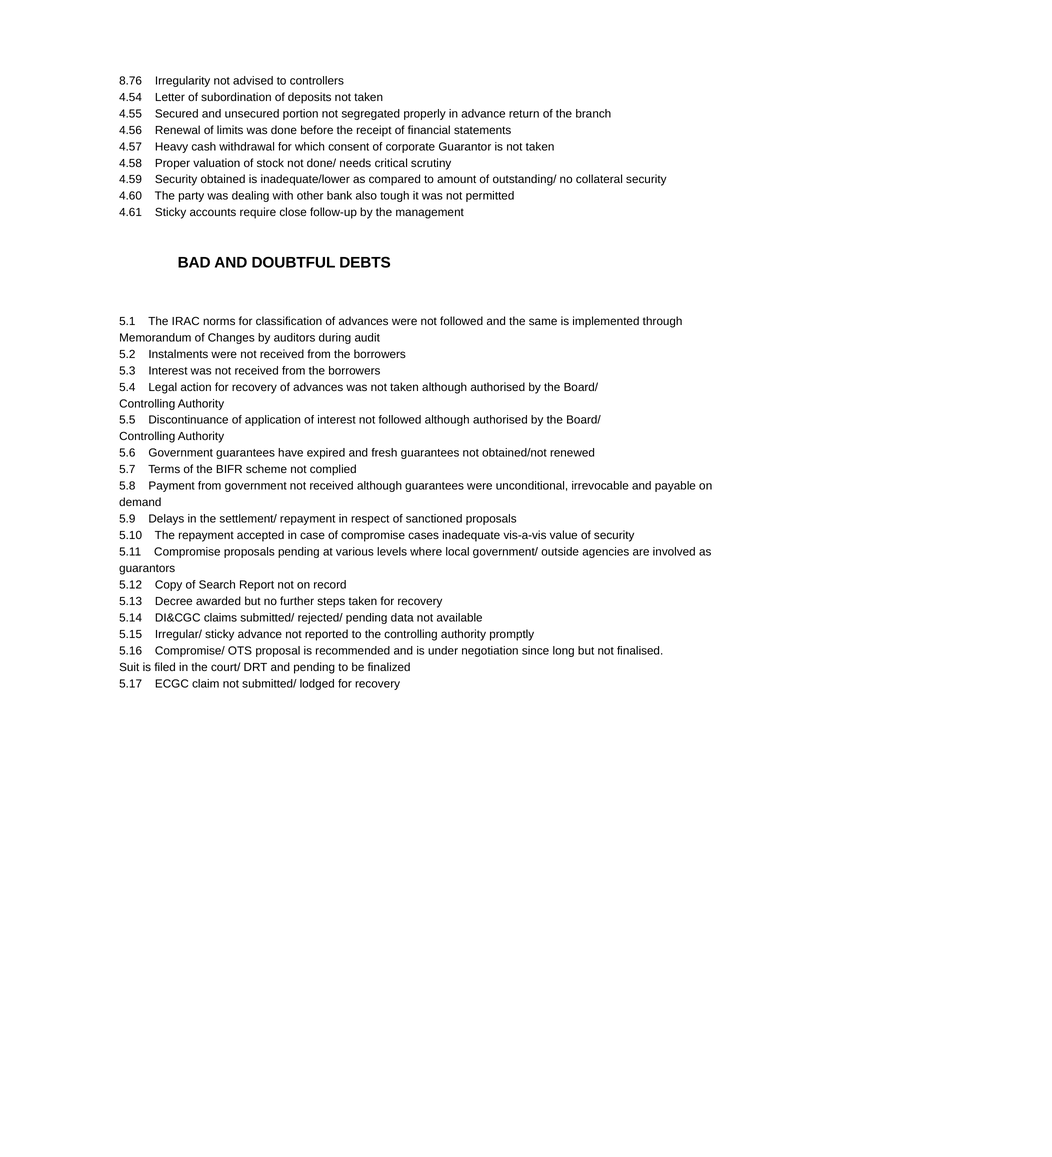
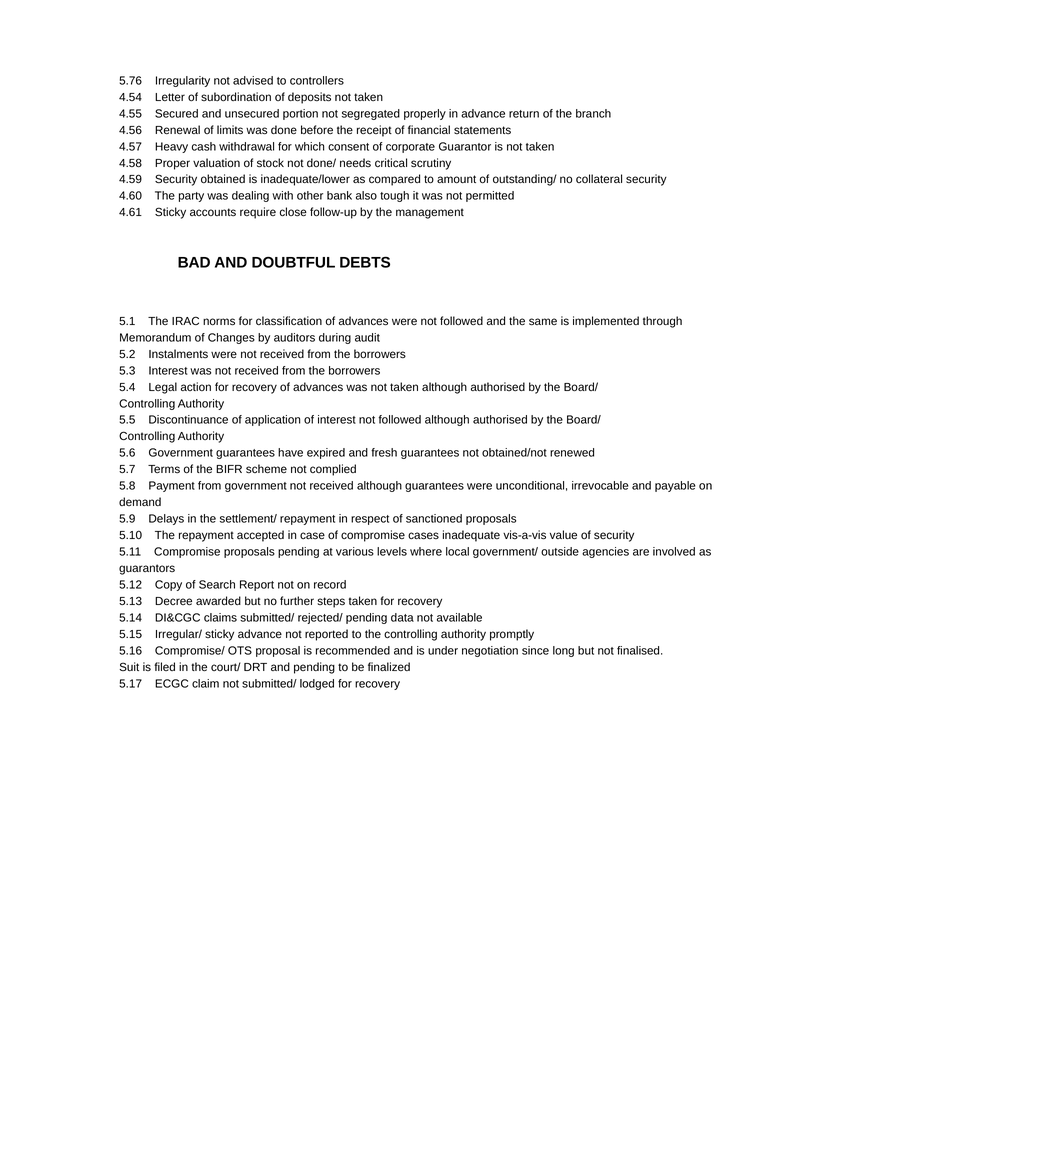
8.76: 8.76 -> 5.76 (131, 81)
